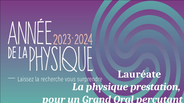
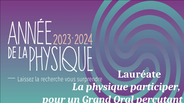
prestation: prestation -> participer (155, 87)
